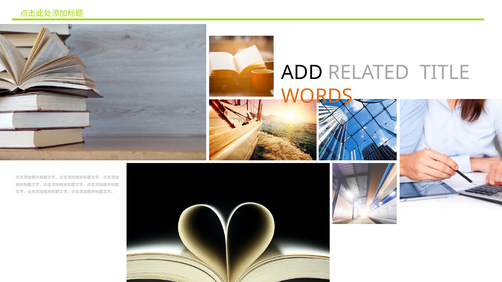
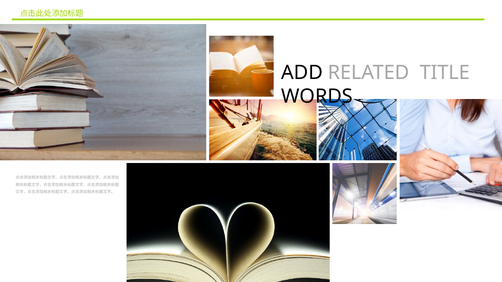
WORDS colour: orange -> black (317, 96)
